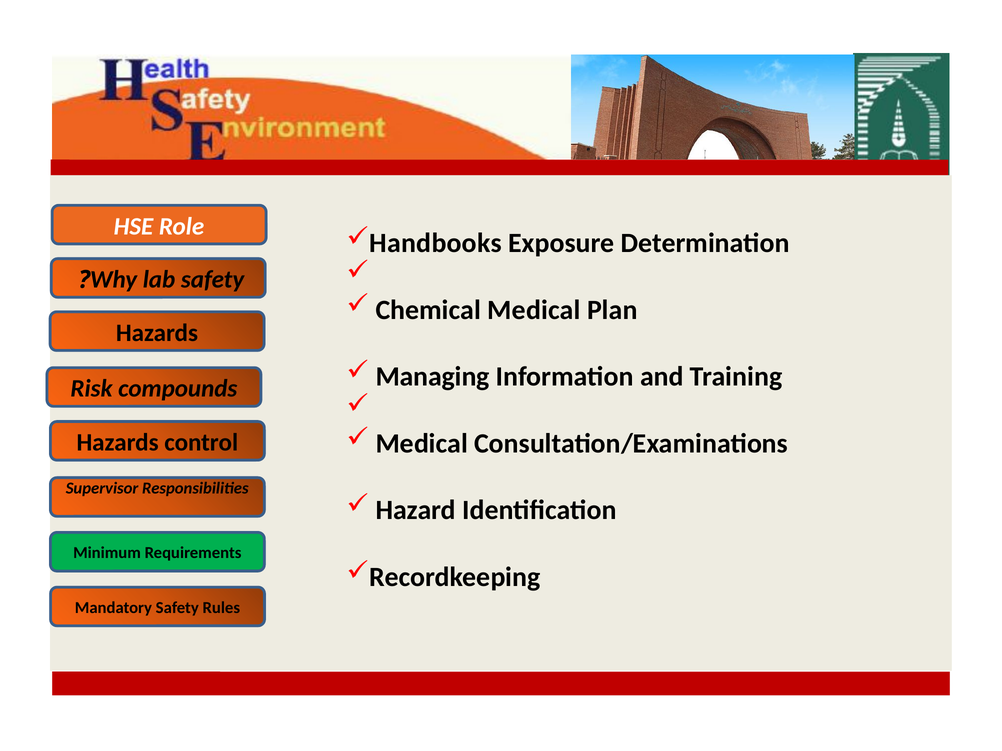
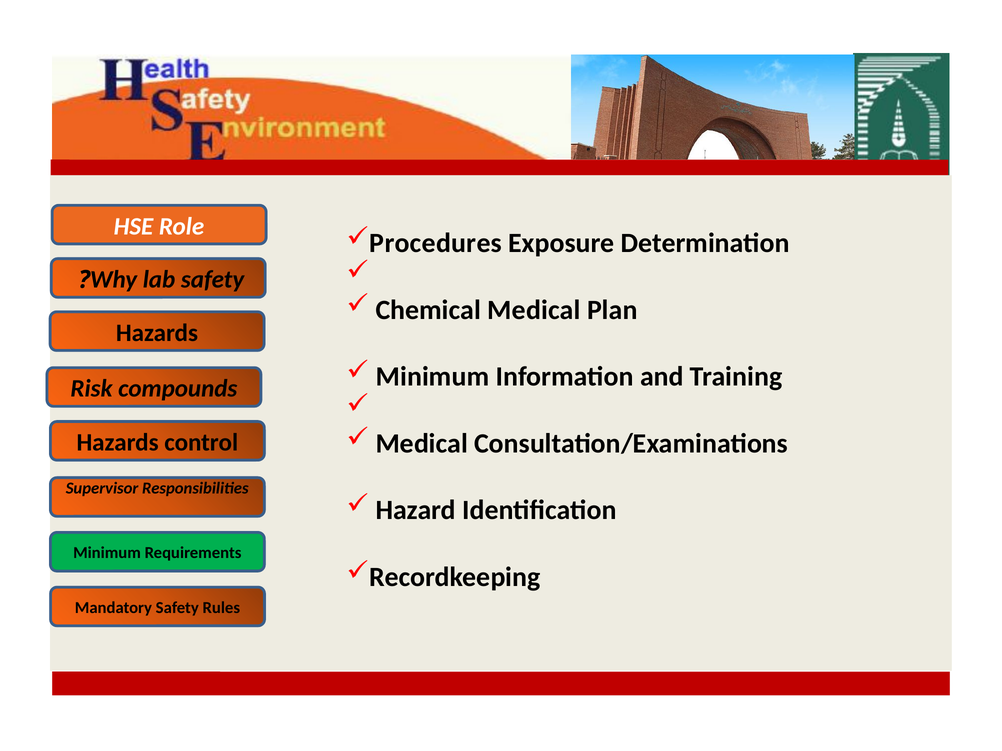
Handbooks: Handbooks -> Procedures (436, 243)
Managing: Managing -> Minimum (433, 377)
